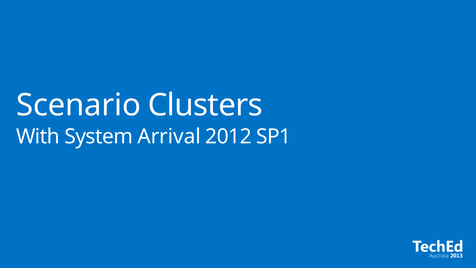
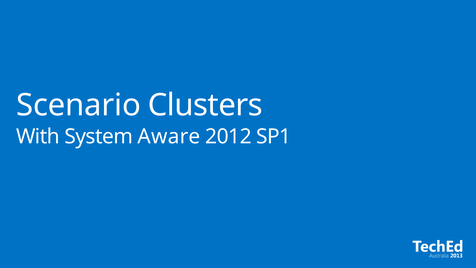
Arrival: Arrival -> Aware (169, 137)
